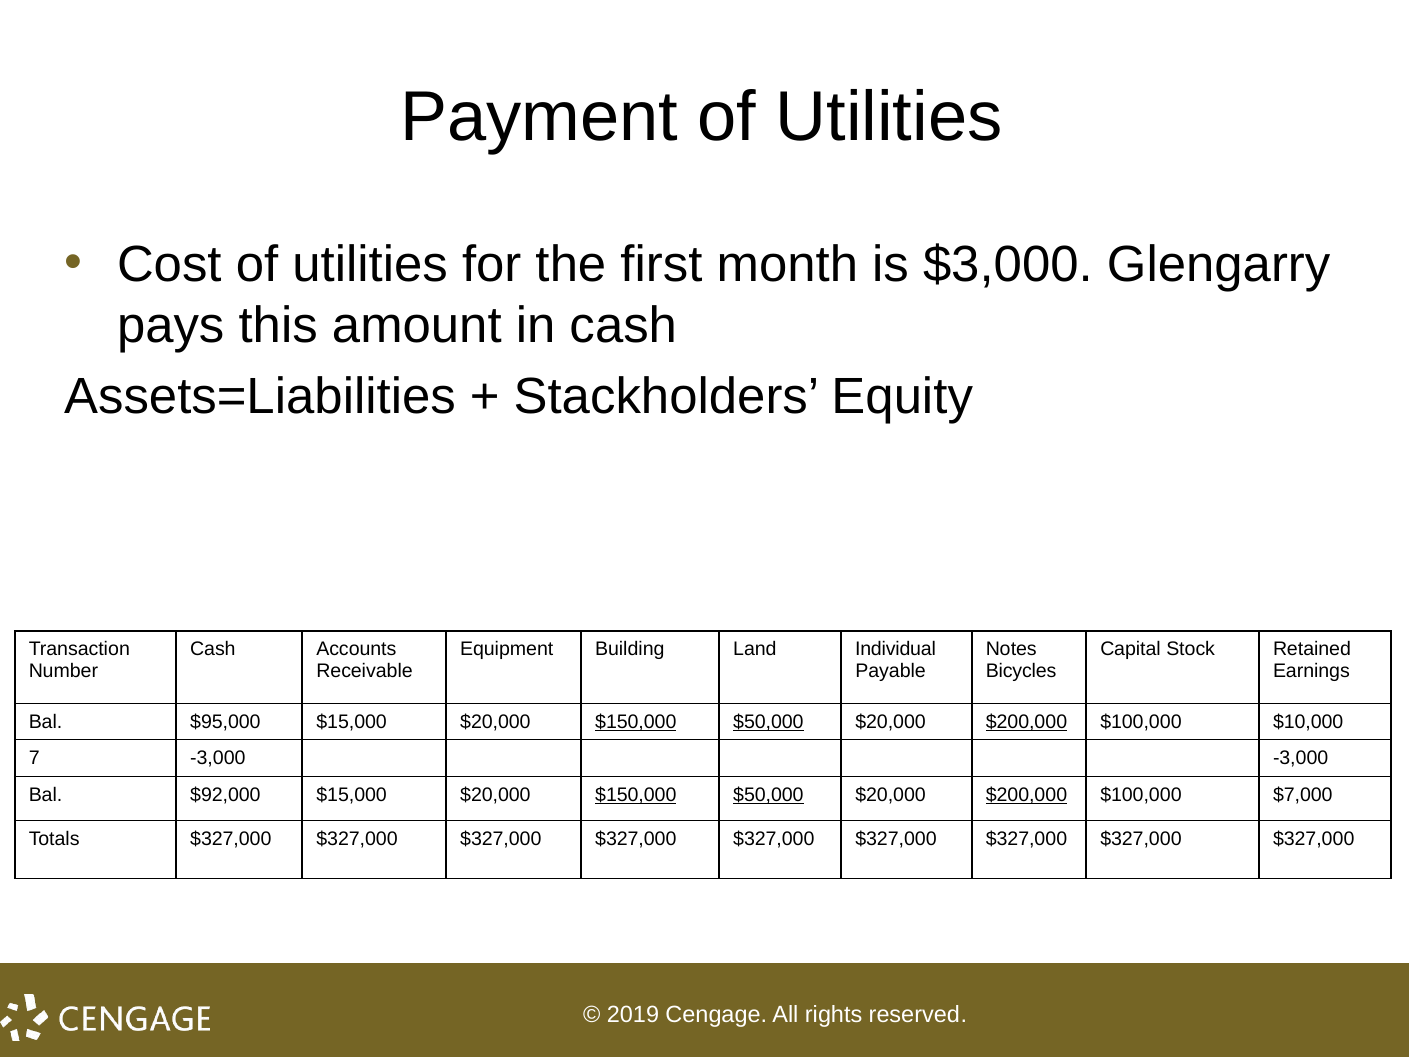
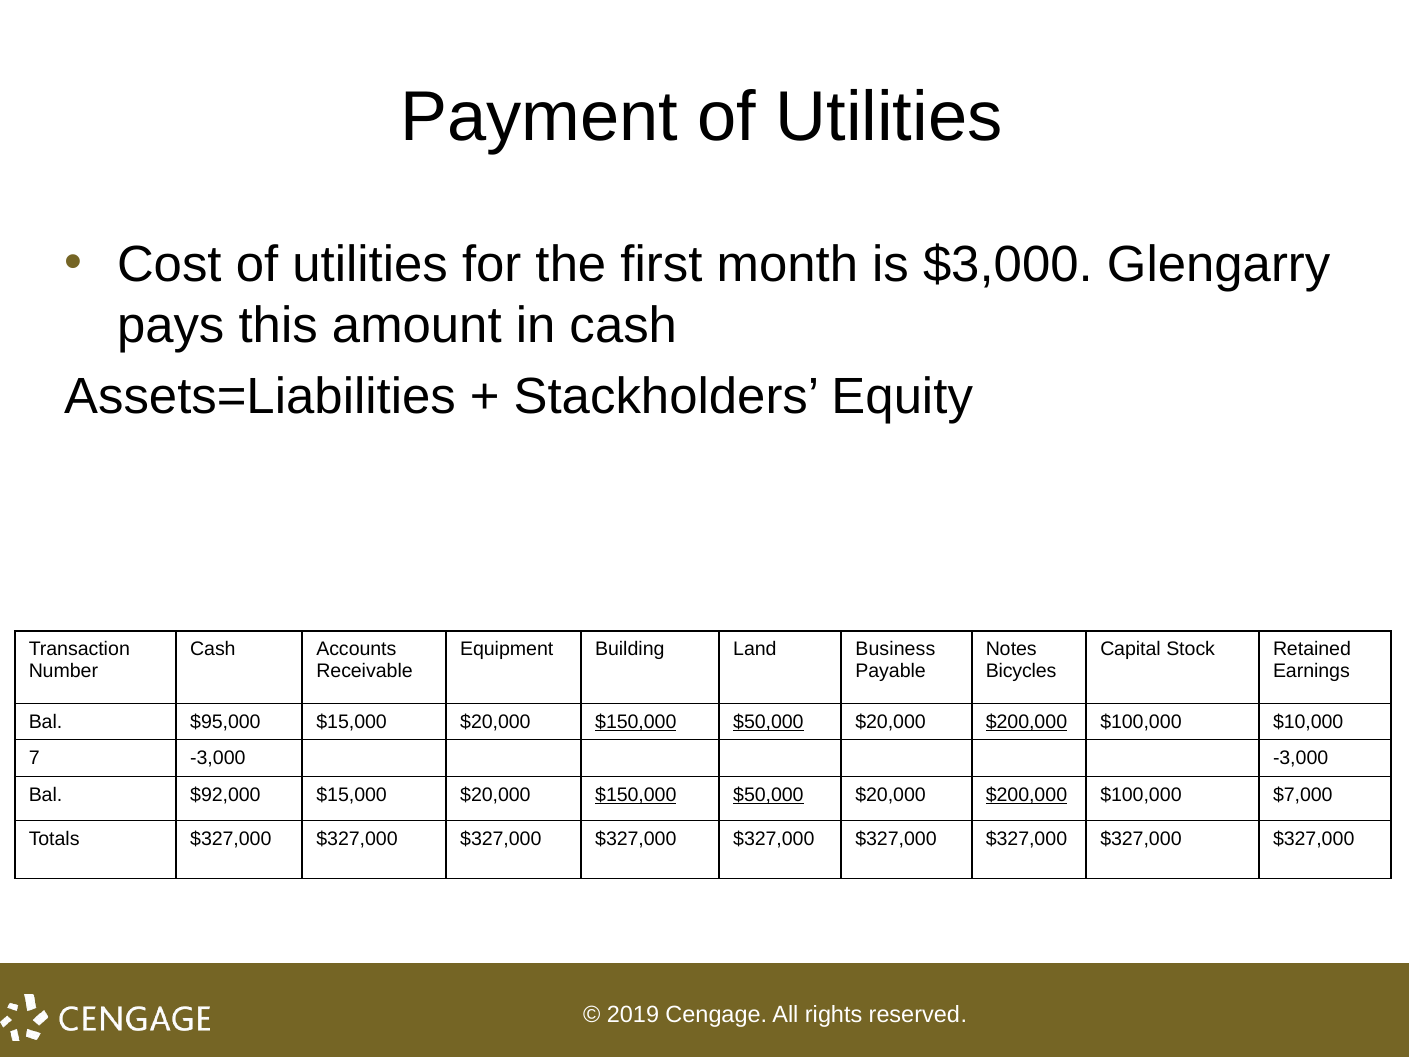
Individual: Individual -> Business (895, 649)
